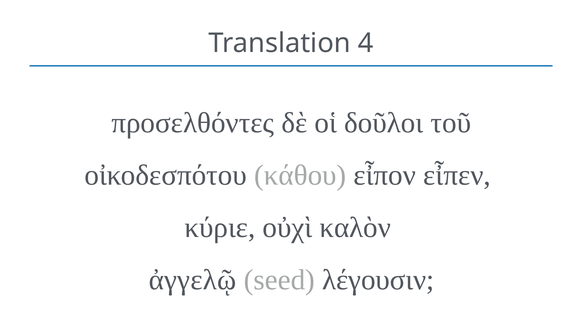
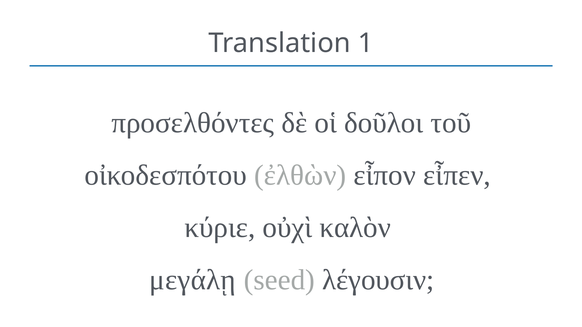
4: 4 -> 1 (366, 43)
κάθου: κάθου -> ἐλθὼν (300, 175)
ἀγγελῷ: ἀγγελῷ -> μεγάλῃ (192, 280)
